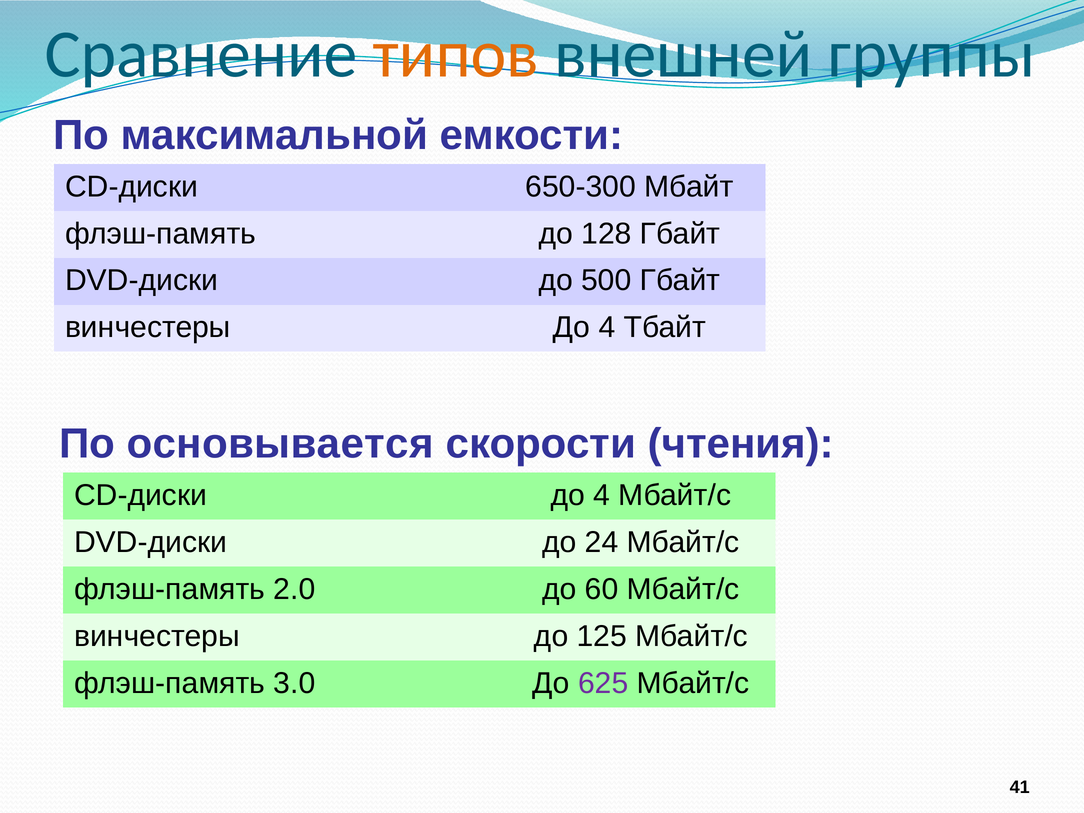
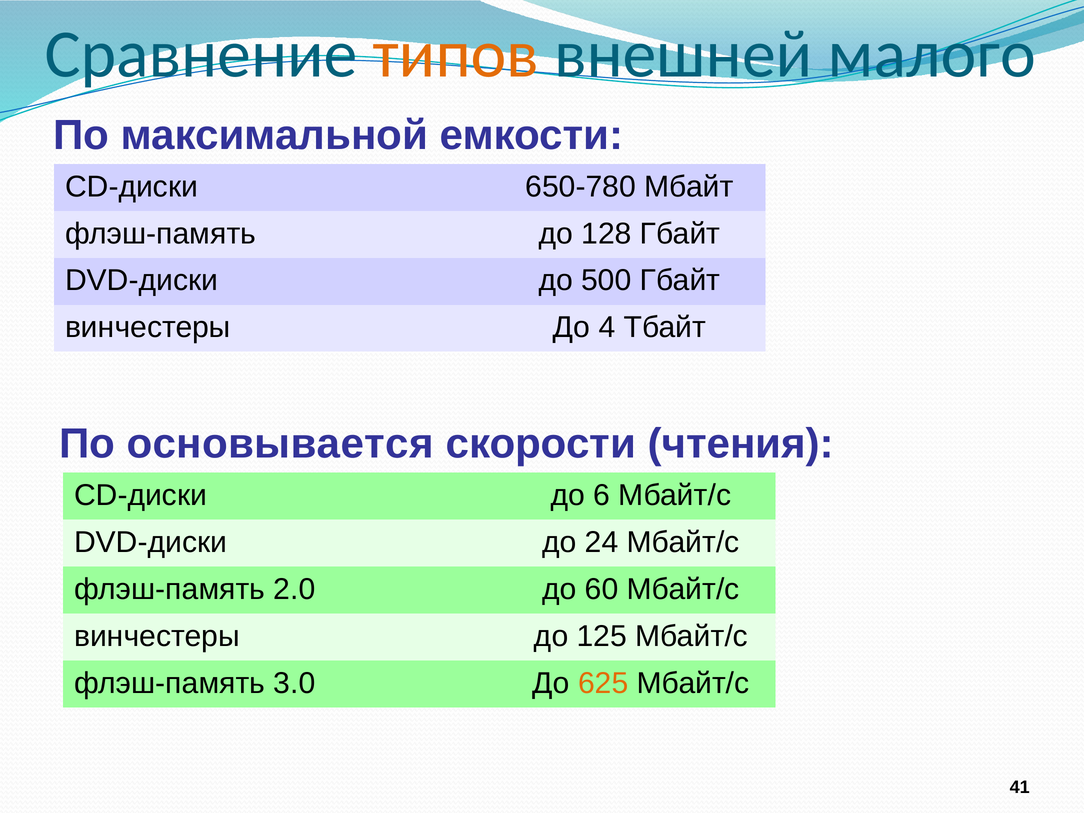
группы: группы -> малого (932, 54)
650-300: 650-300 -> 650-780 (581, 187)
CD-диски до 4: 4 -> 6 (602, 495)
625 colour: purple -> orange (603, 683)
